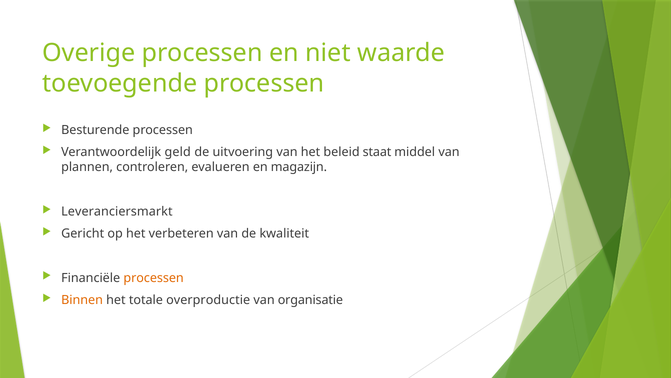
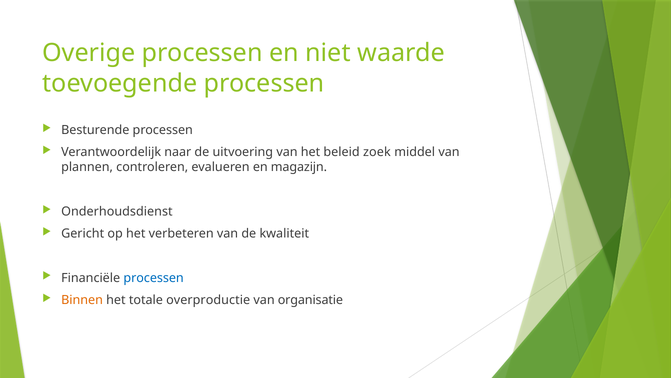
geld: geld -> naar (178, 152)
staat: staat -> zoek (377, 152)
Leveranciersmarkt: Leveranciersmarkt -> Onderhoudsdienst (117, 211)
processen colour: orange -> blue (154, 278)
